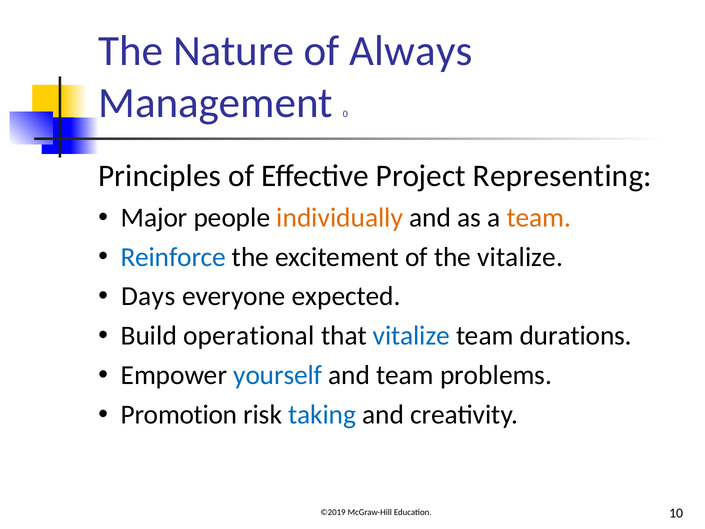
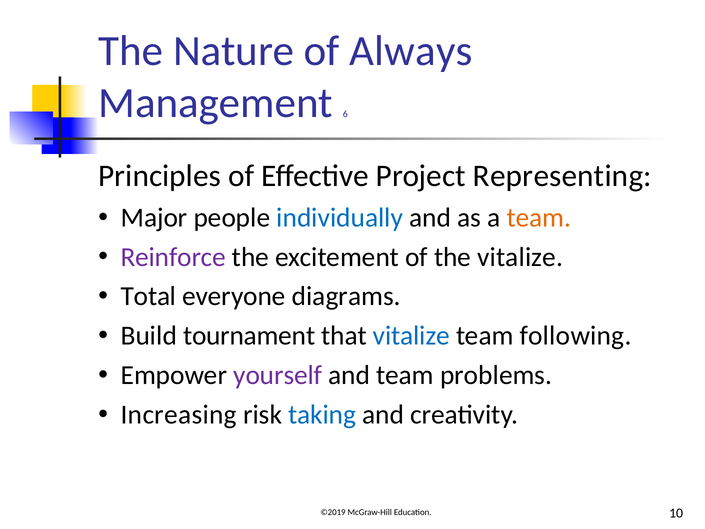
0: 0 -> 6 (345, 114)
individually colour: orange -> blue (340, 217)
Reinforce colour: blue -> purple (173, 257)
Days: Days -> Total (149, 296)
expected: expected -> diagrams (346, 296)
operational: operational -> tournament (249, 336)
durations: durations -> following (576, 336)
yourself colour: blue -> purple (278, 375)
Promotion: Promotion -> Increasing (179, 415)
